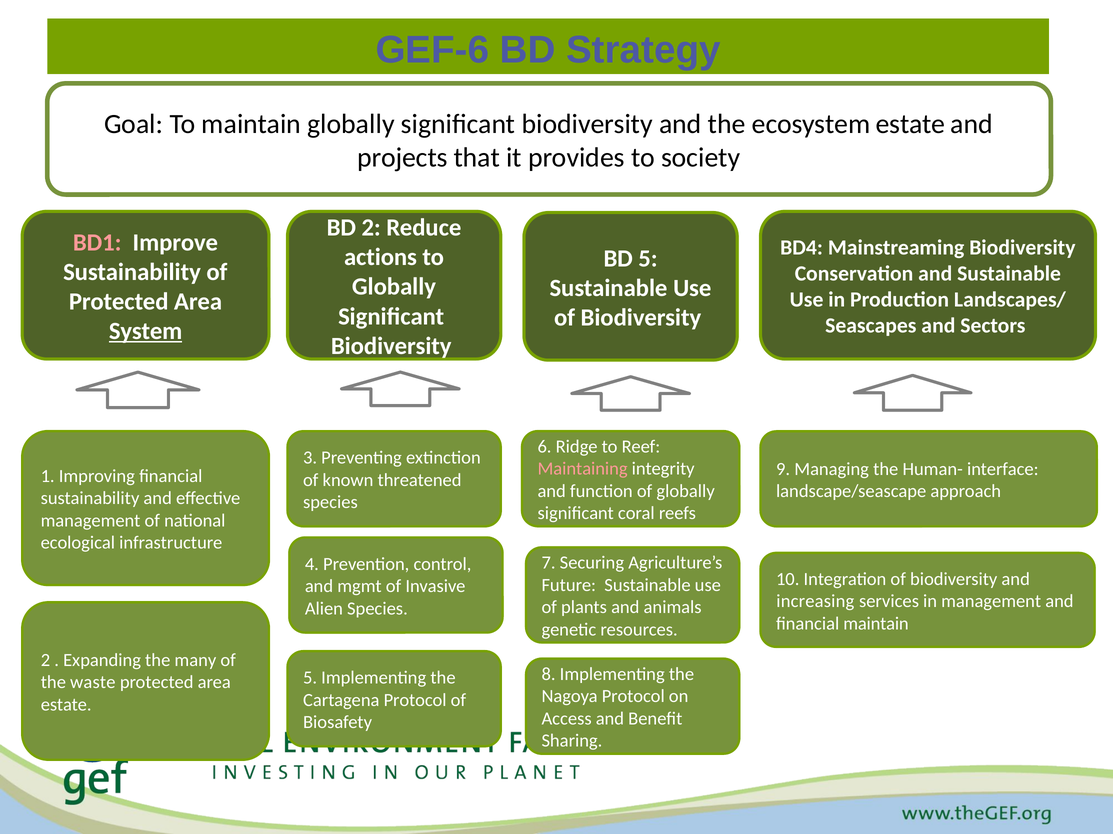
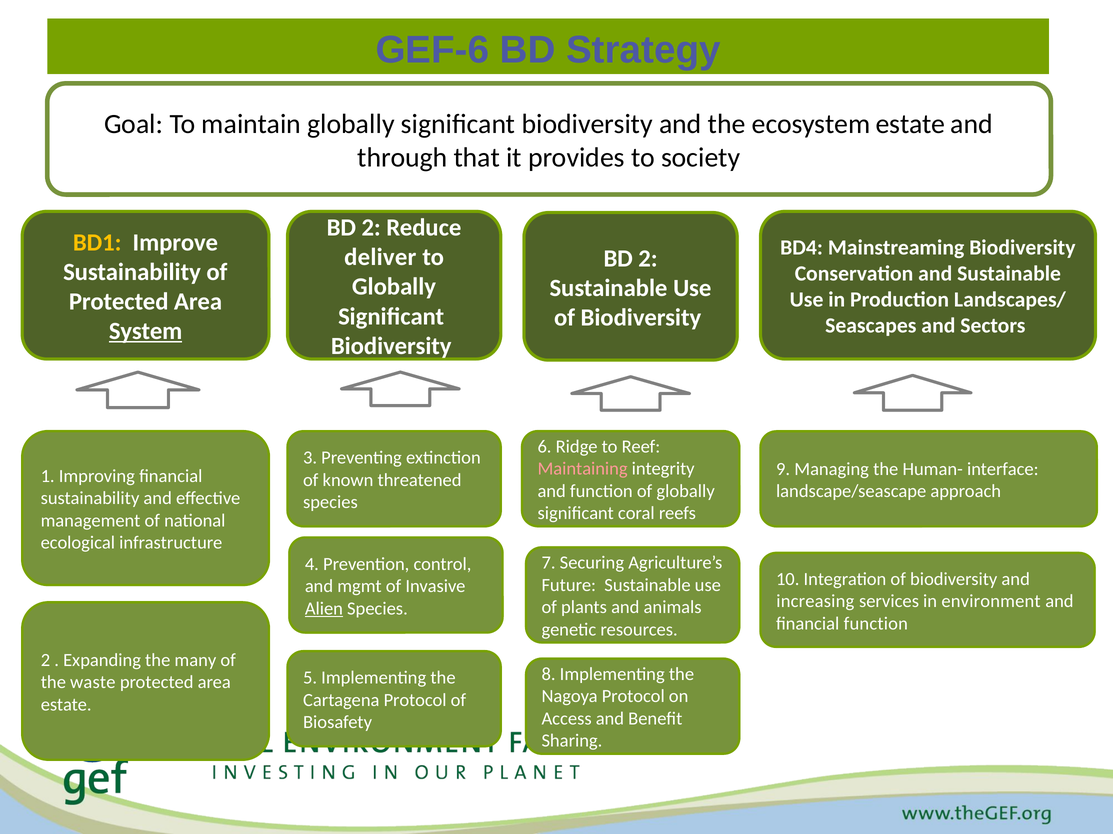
projects: projects -> through (402, 158)
BD1 colour: pink -> yellow (97, 243)
actions: actions -> deliver (380, 257)
5: 5 -> 2 (648, 259)
in management: management -> environment (991, 602)
Alien underline: none -> present (324, 609)
financial maintain: maintain -> function (876, 624)
